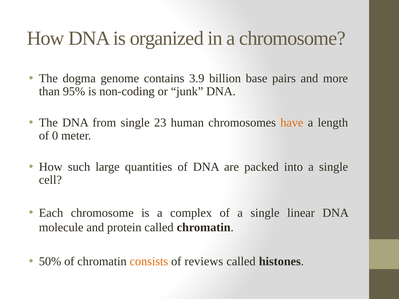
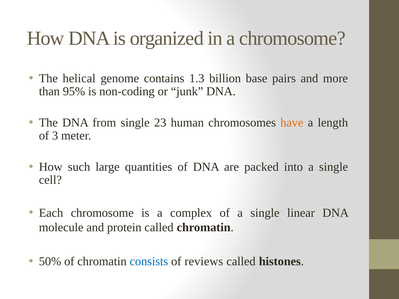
dogma: dogma -> helical (79, 78)
3.9: 3.9 -> 1.3 (197, 78)
0: 0 -> 3 (55, 136)
consists colour: orange -> blue (149, 262)
